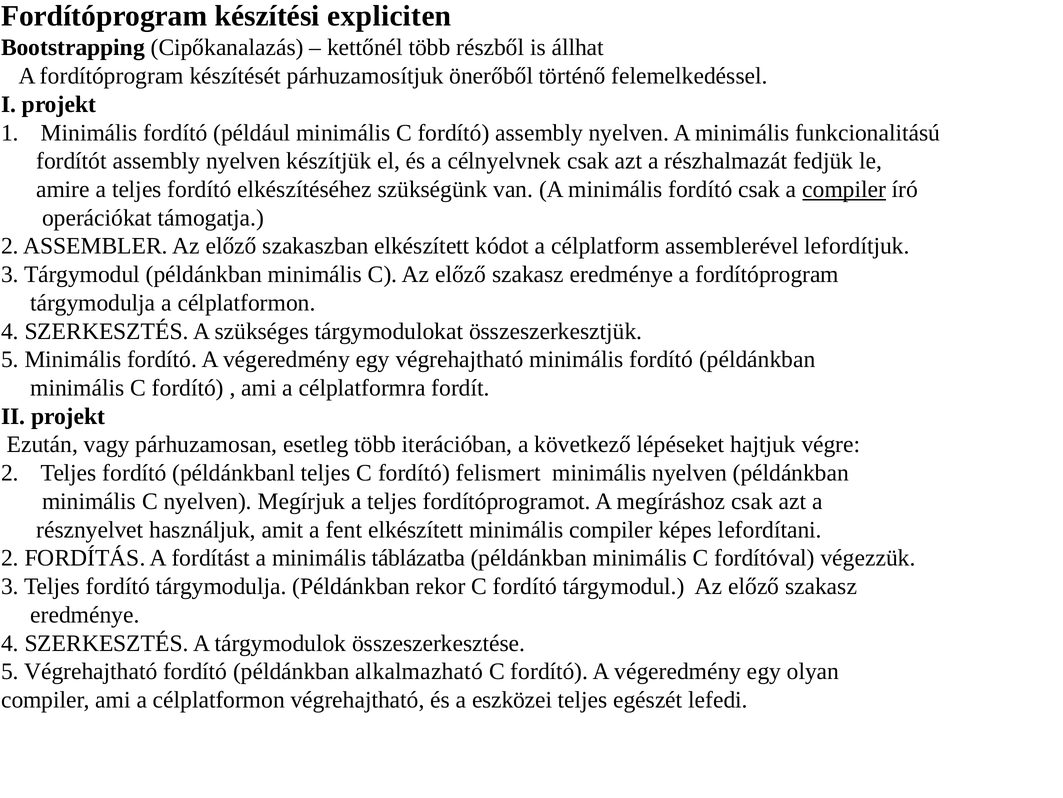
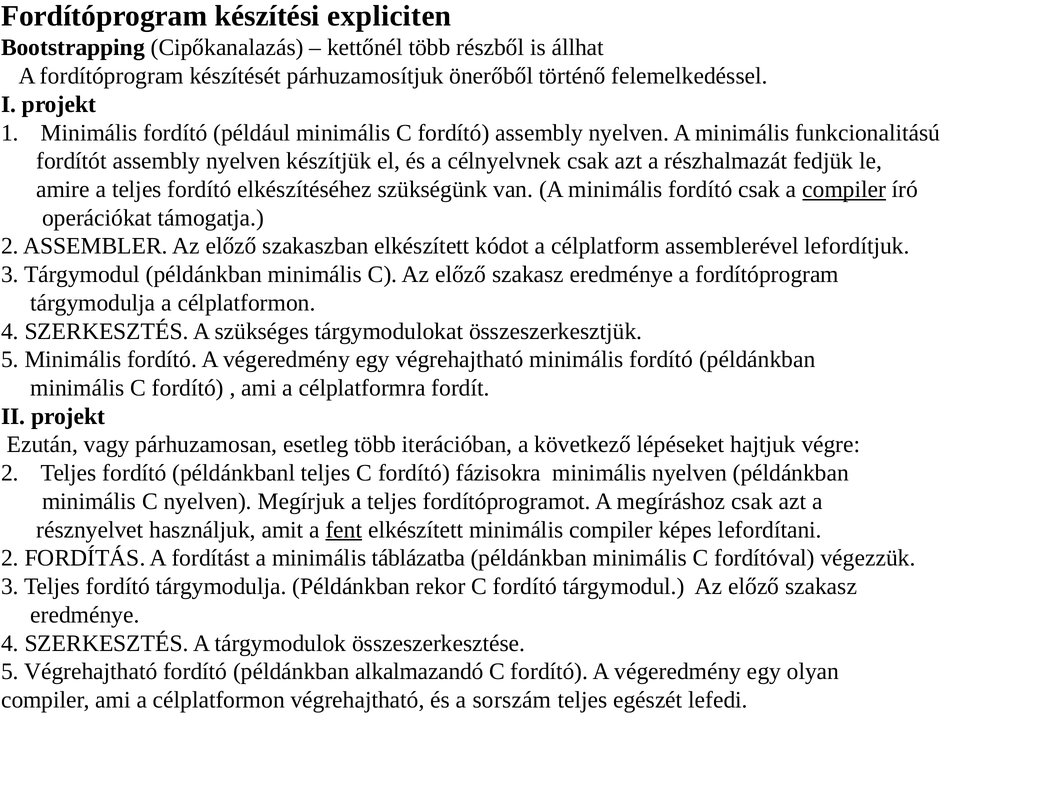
felismert: felismert -> fázisokra (498, 473)
fent underline: none -> present (344, 529)
alkalmazható: alkalmazható -> alkalmazandó (419, 671)
eszközei: eszközei -> sorszám (512, 699)
